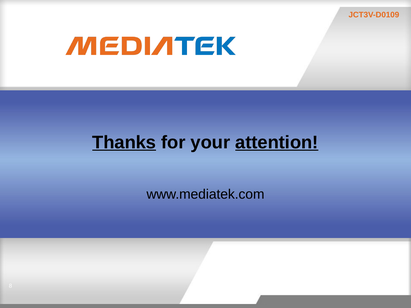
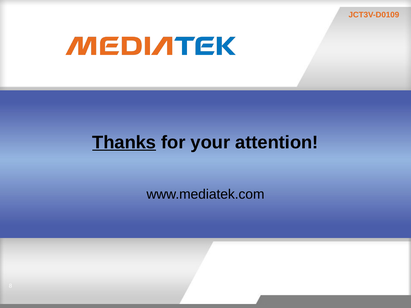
attention underline: present -> none (277, 142)
